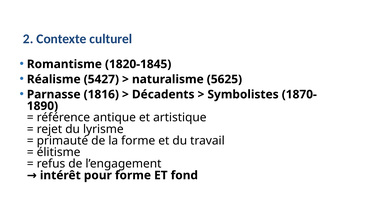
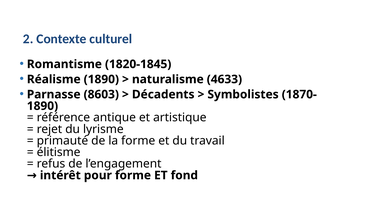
Réalisme 5427: 5427 -> 1890 (101, 79)
5625: 5625 -> 4633 (224, 79)
1816: 1816 -> 8603 (101, 95)
